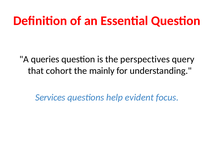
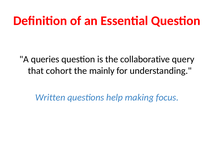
perspectives: perspectives -> collaborative (145, 59)
Services: Services -> Written (50, 97)
evident: evident -> making (139, 97)
